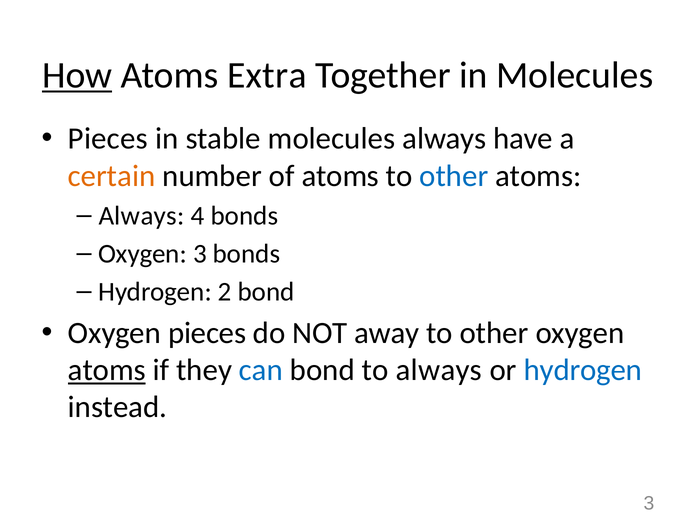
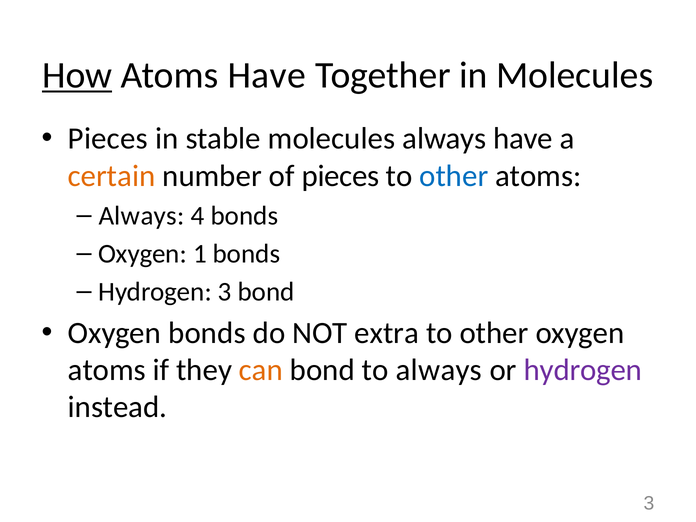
Atoms Extra: Extra -> Have (267, 75)
of atoms: atoms -> pieces (340, 176)
Oxygen 3: 3 -> 1 (200, 254)
Hydrogen 2: 2 -> 3 (225, 292)
Oxygen pieces: pieces -> bonds (207, 333)
away: away -> extra (387, 333)
atoms underline: present -> none (107, 370)
can colour: blue -> orange (261, 370)
hydrogen colour: blue -> purple (583, 370)
